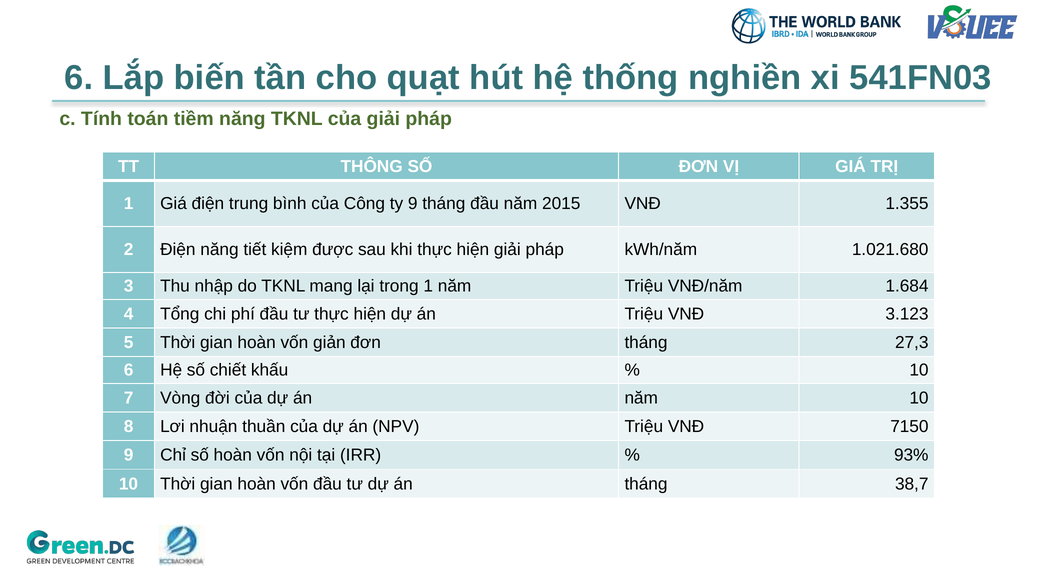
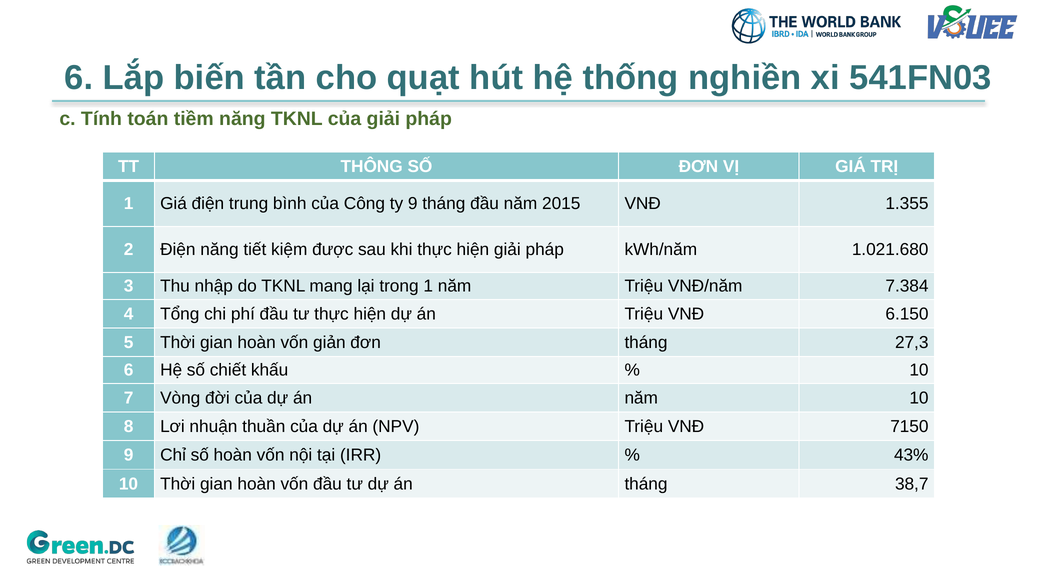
1.684: 1.684 -> 7.384 (907, 286)
3.123: 3.123 -> 6.150 (907, 314)
93%: 93% -> 43% (911, 455)
